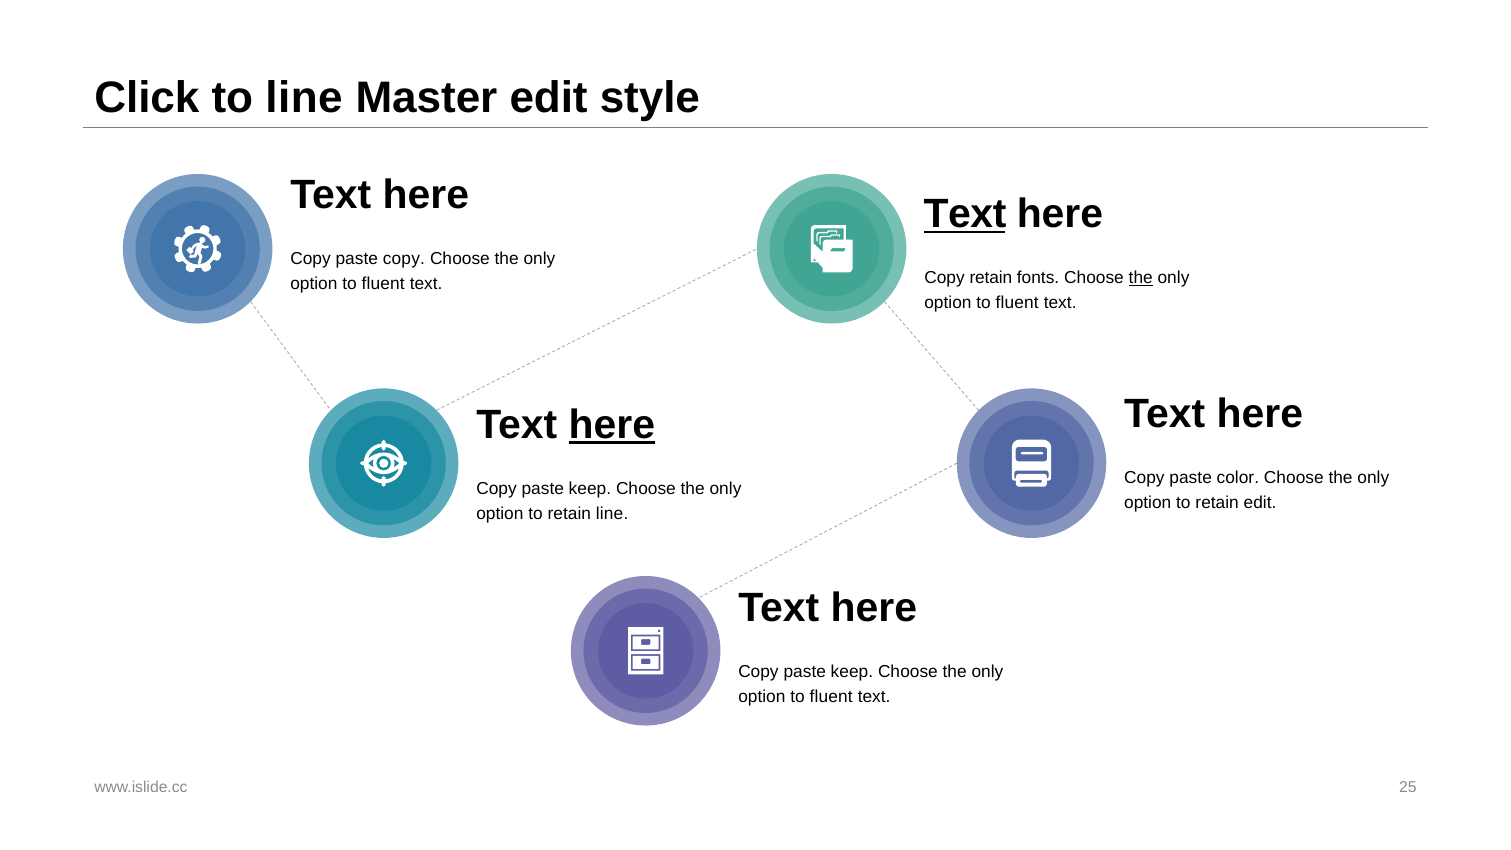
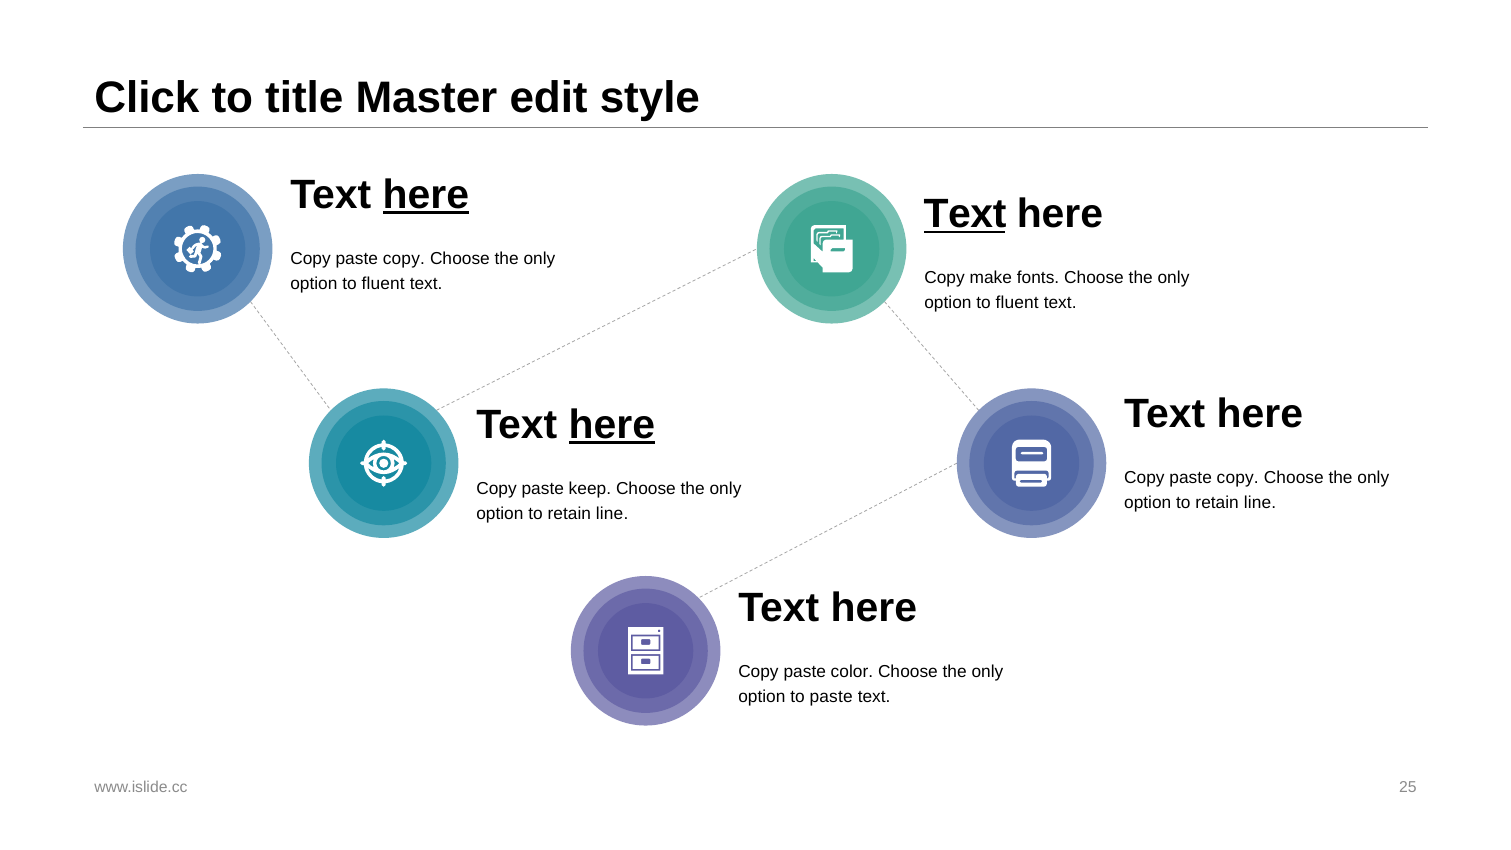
to line: line -> title (304, 98)
here underline: none -> present (426, 195)
Copy retain: retain -> make (991, 278)
the underline: present -> none (1141, 278)
color: color -> copy (1238, 477)
edit: edit -> line (1260, 502)
keep: keep -> color (852, 672)
fluent: fluent -> paste (831, 697)
